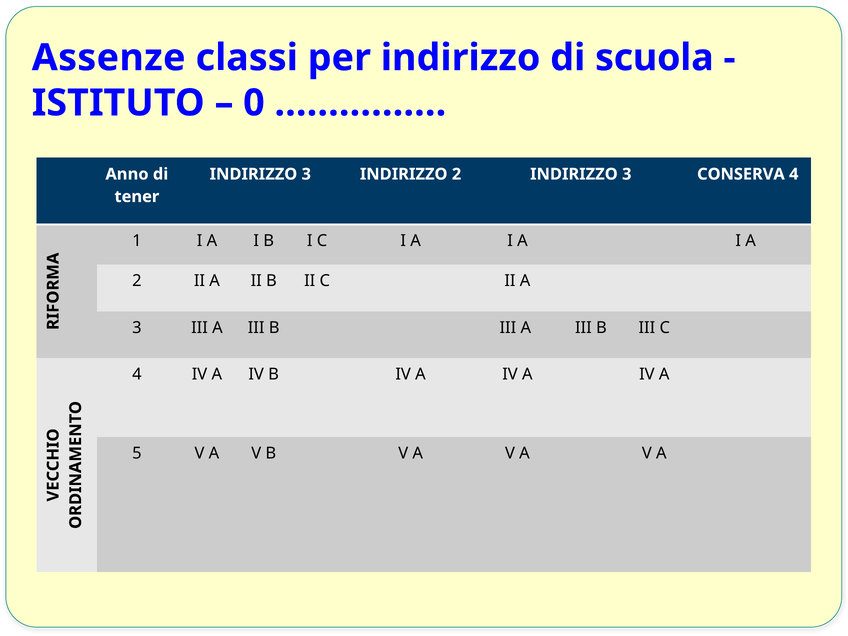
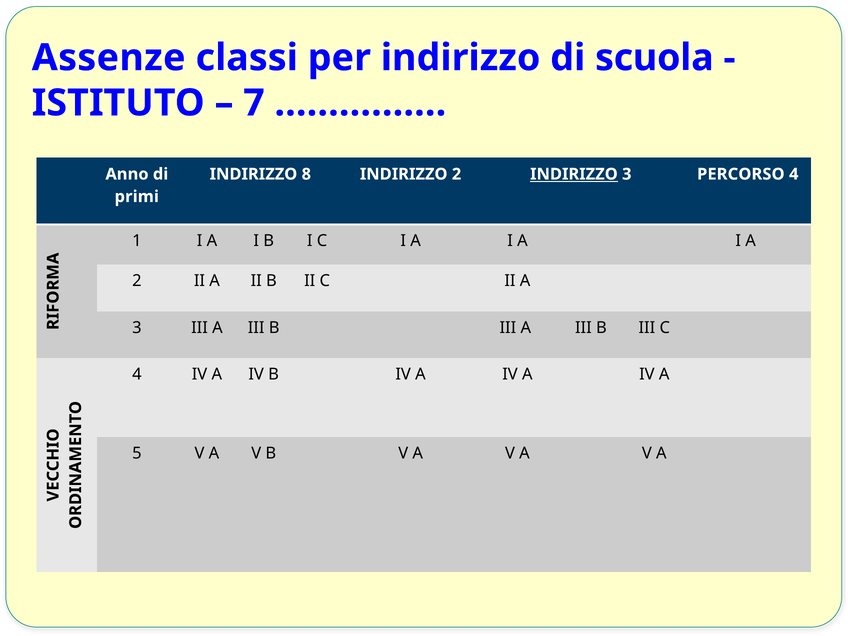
0: 0 -> 7 (254, 103)
3: 3 -> 8 (306, 174)
INDIRIZZO underline: none -> present (574, 174)
CONSERVA: CONSERVA -> PERCORSO (741, 174)
tener: tener -> primi (137, 197)
